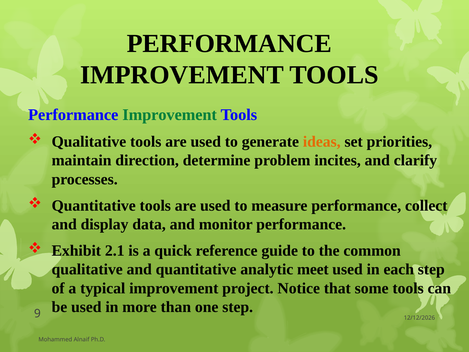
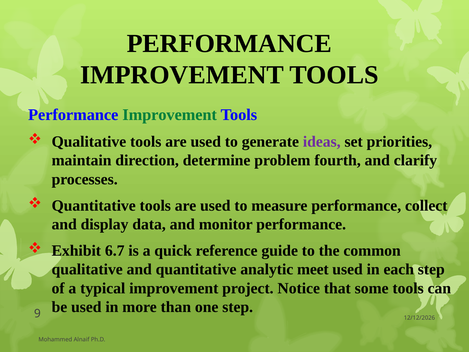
ideas colour: orange -> purple (322, 142)
incites: incites -> fourth (338, 160)
2.1: 2.1 -> 6.7 (115, 250)
